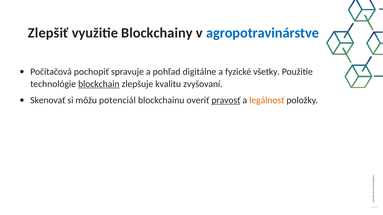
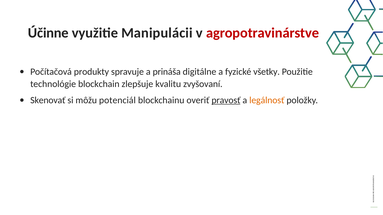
Zlepšiť: Zlepšiť -> Účinne (48, 33)
Blockchainy: Blockchainy -> Manipulácii (157, 33)
agropotravinárstve colour: blue -> red (263, 33)
pochopiť: pochopiť -> produkty (91, 72)
pohľad: pohľad -> prináša (167, 72)
blockchain underline: present -> none (99, 84)
